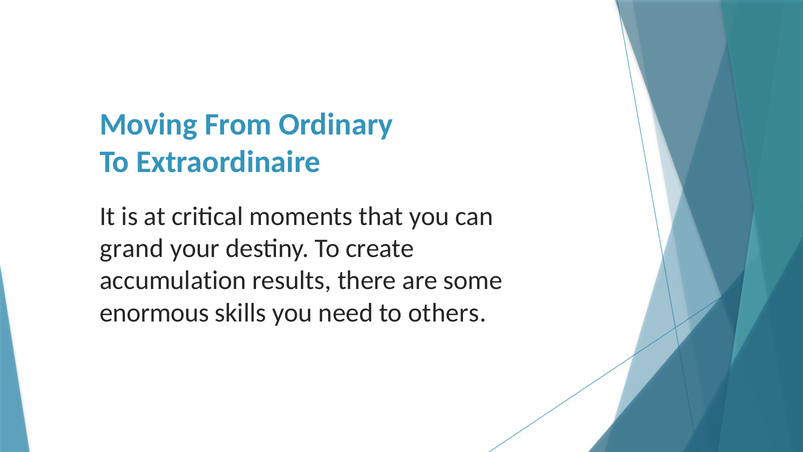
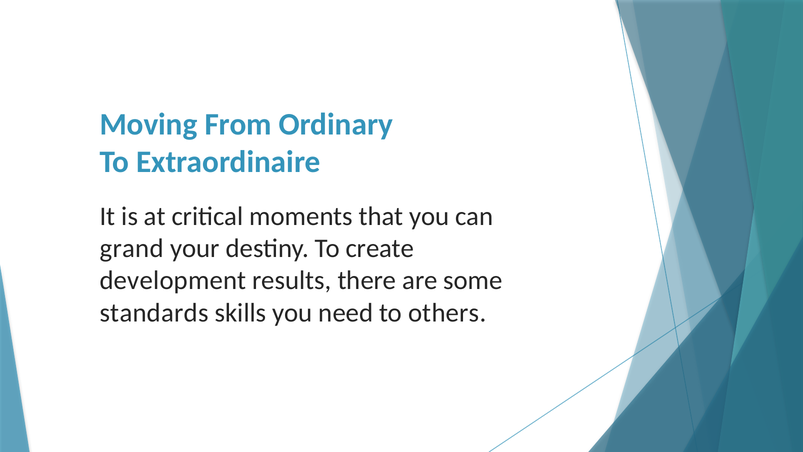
accumulation: accumulation -> development (173, 280)
enormous: enormous -> standards (154, 313)
